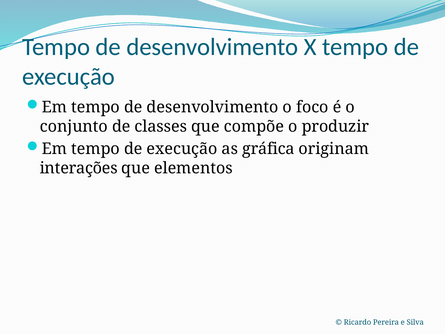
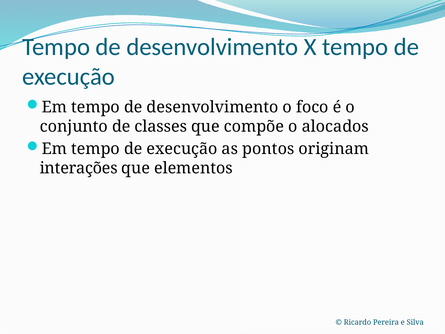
produzir: produzir -> alocados (335, 126)
gráfica: gráfica -> pontos (268, 149)
